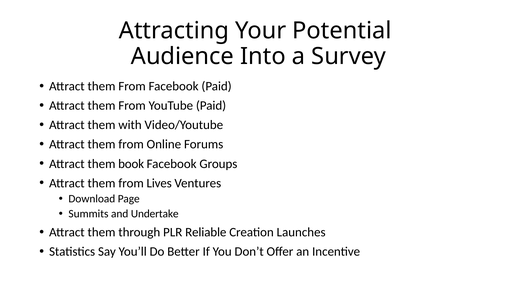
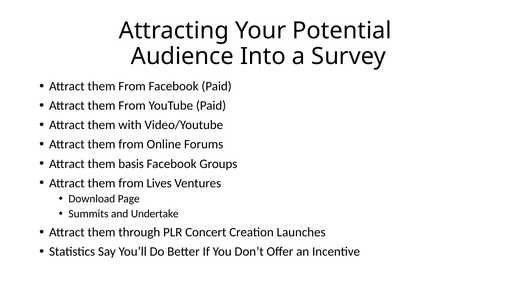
book: book -> basis (131, 164)
Reliable: Reliable -> Concert (206, 232)
